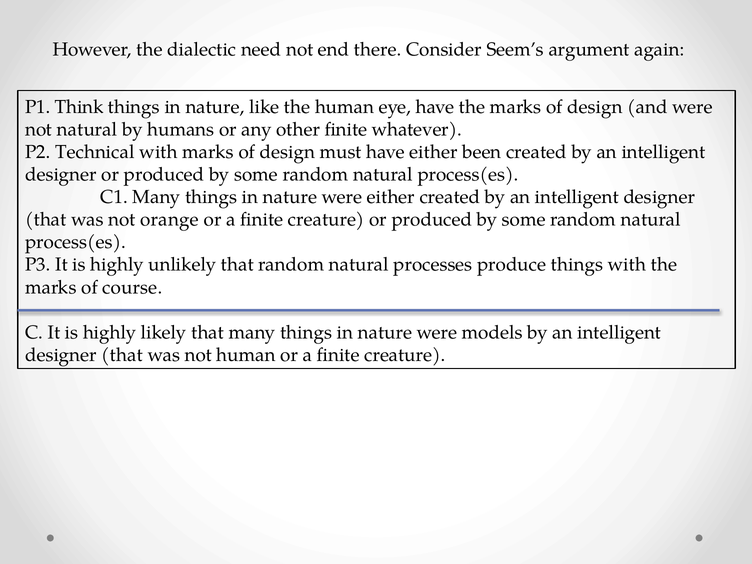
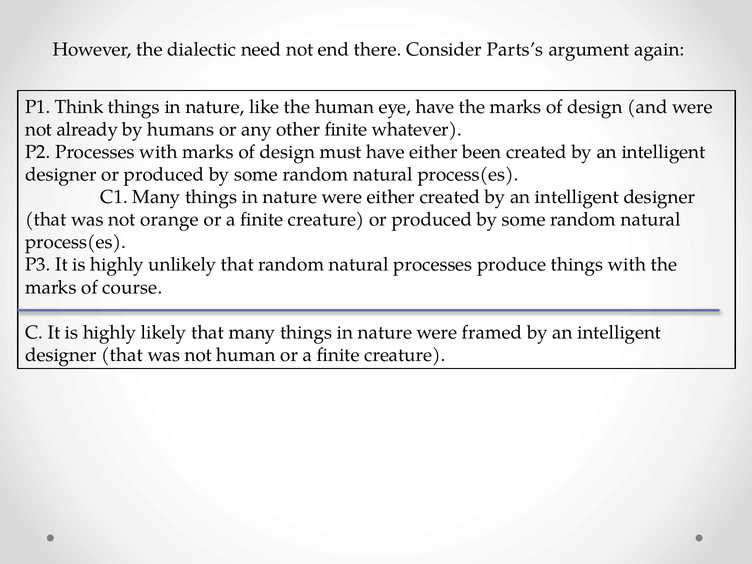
Seem’s: Seem’s -> Parts’s (515, 50)
not natural: natural -> already (87, 129)
P2 Technical: Technical -> Processes (95, 152)
models: models -> framed (492, 332)
